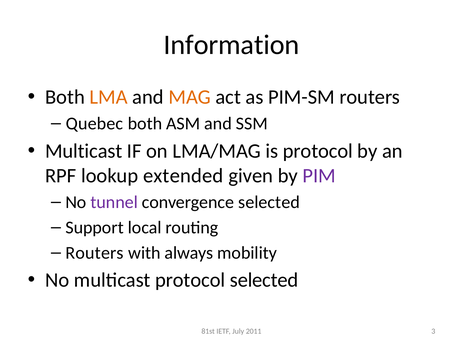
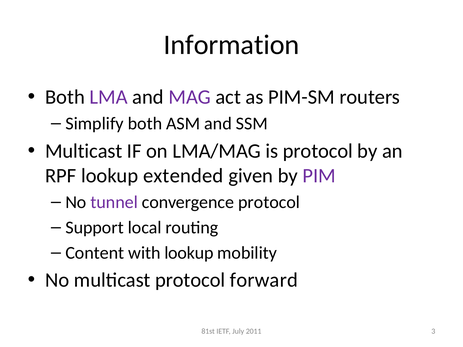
LMA colour: orange -> purple (109, 97)
MAG colour: orange -> purple (190, 97)
Quebec: Quebec -> Simplify (95, 124)
convergence selected: selected -> protocol (269, 202)
Routers: Routers -> Content (95, 253)
with always: always -> lookup (189, 253)
protocol selected: selected -> forward (264, 280)
